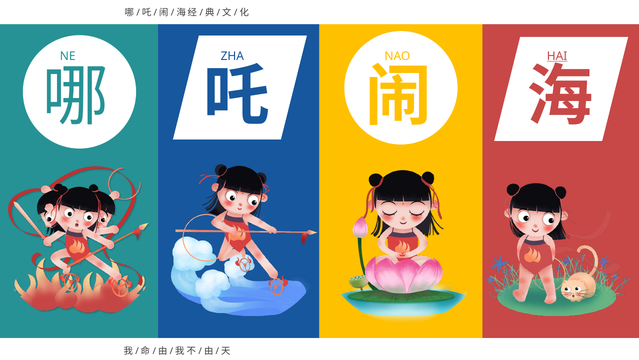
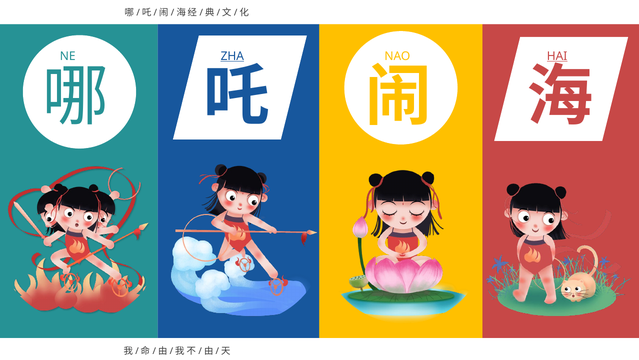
ZHA underline: none -> present (232, 56)
